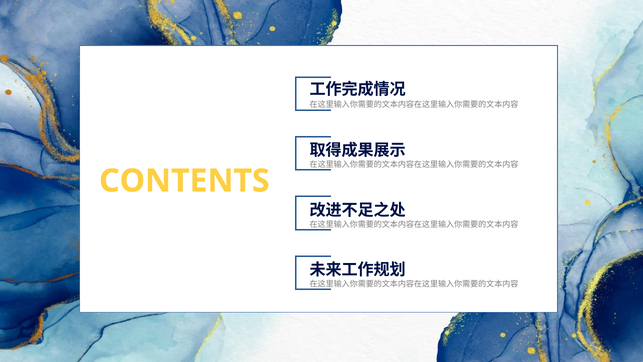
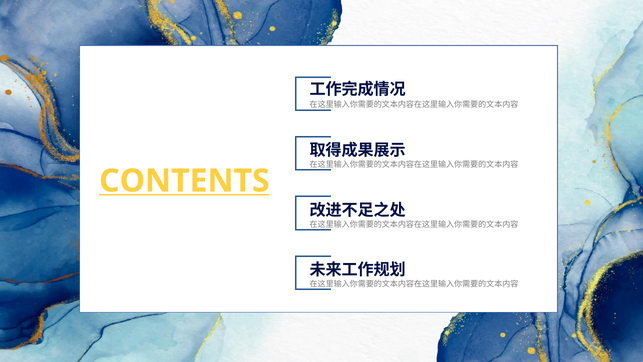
CONTENTS underline: none -> present (184, 181)
